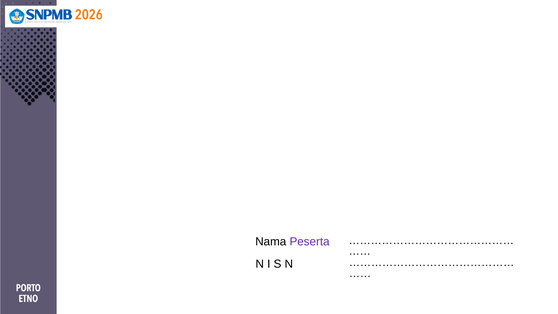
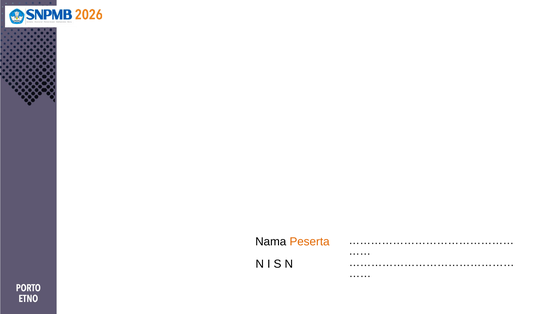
Peserta colour: purple -> orange (310, 242)
